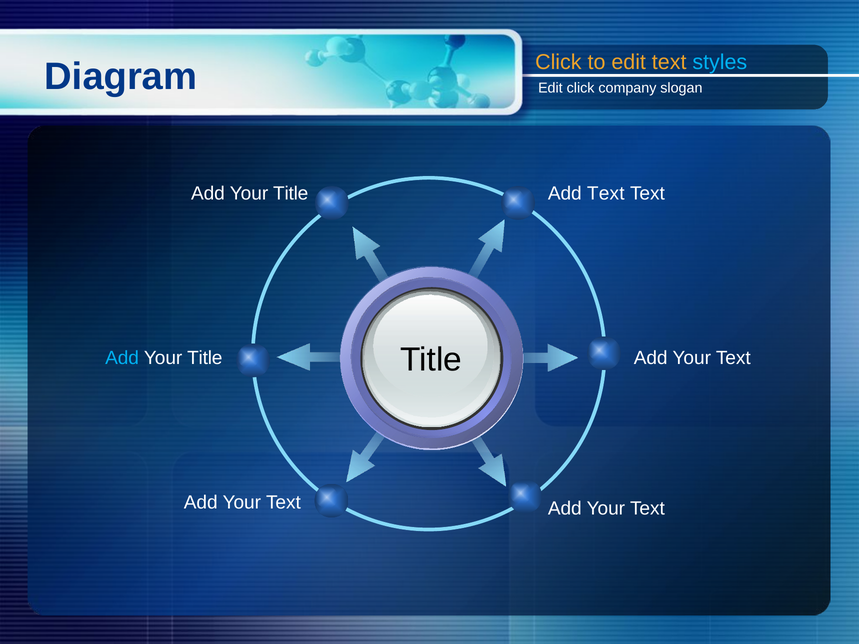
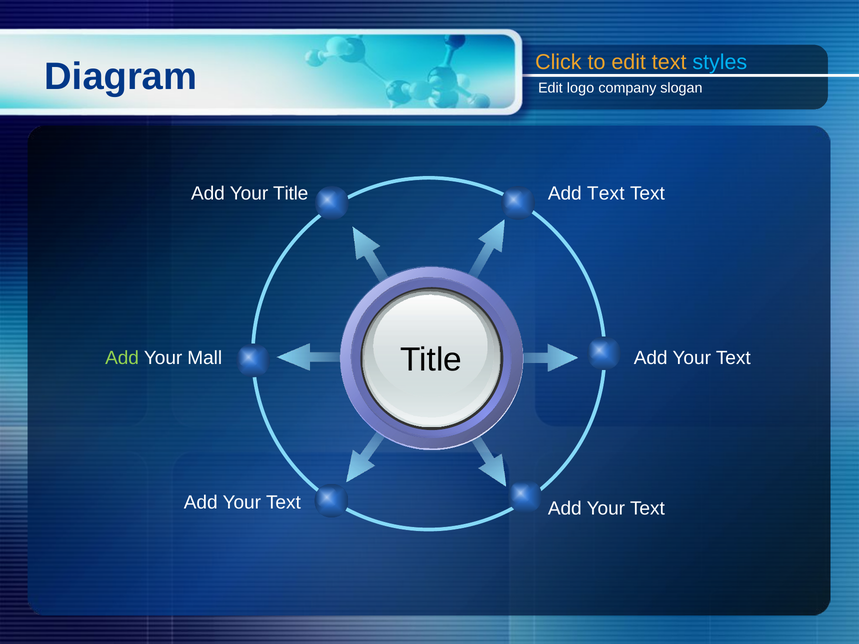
Edit click: click -> logo (581, 88)
Add colour: light blue -> light green (122, 358)
Title: Title -> Mall (205, 358)
